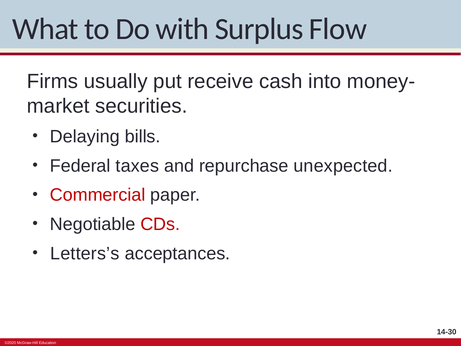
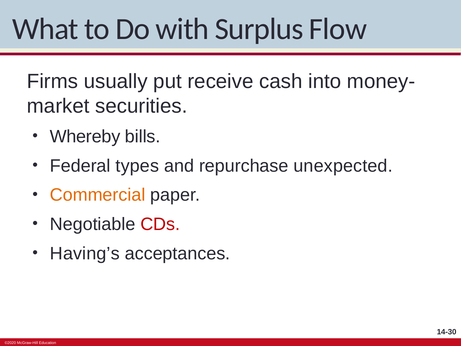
Delaying: Delaying -> Whereby (85, 136)
taxes: taxes -> types (137, 166)
Commercial colour: red -> orange (98, 195)
Letters’s: Letters’s -> Having’s (85, 253)
